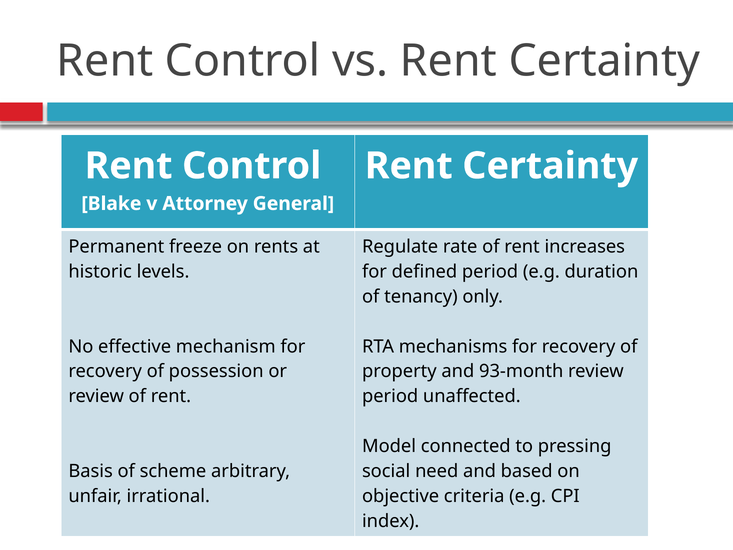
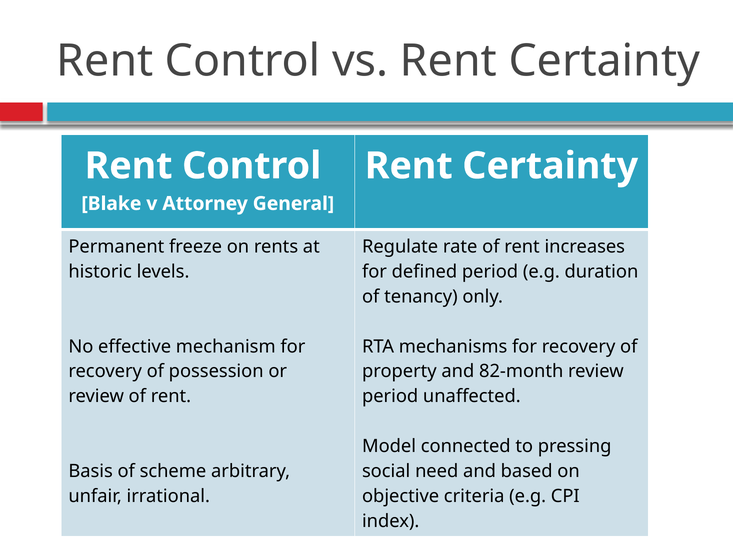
93-month: 93-month -> 82-month (521, 371)
